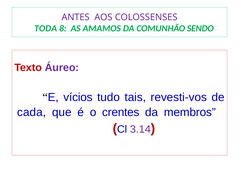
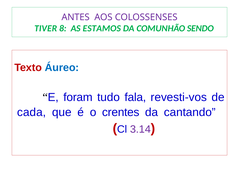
TODA: TODA -> TIVER (46, 28)
AMAMOS: AMAMOS -> ESTAMOS (102, 28)
Áureo colour: purple -> blue (62, 68)
vícios: vícios -> foram (78, 97)
tais: tais -> fala (135, 97)
membros: membros -> cantando (190, 112)
